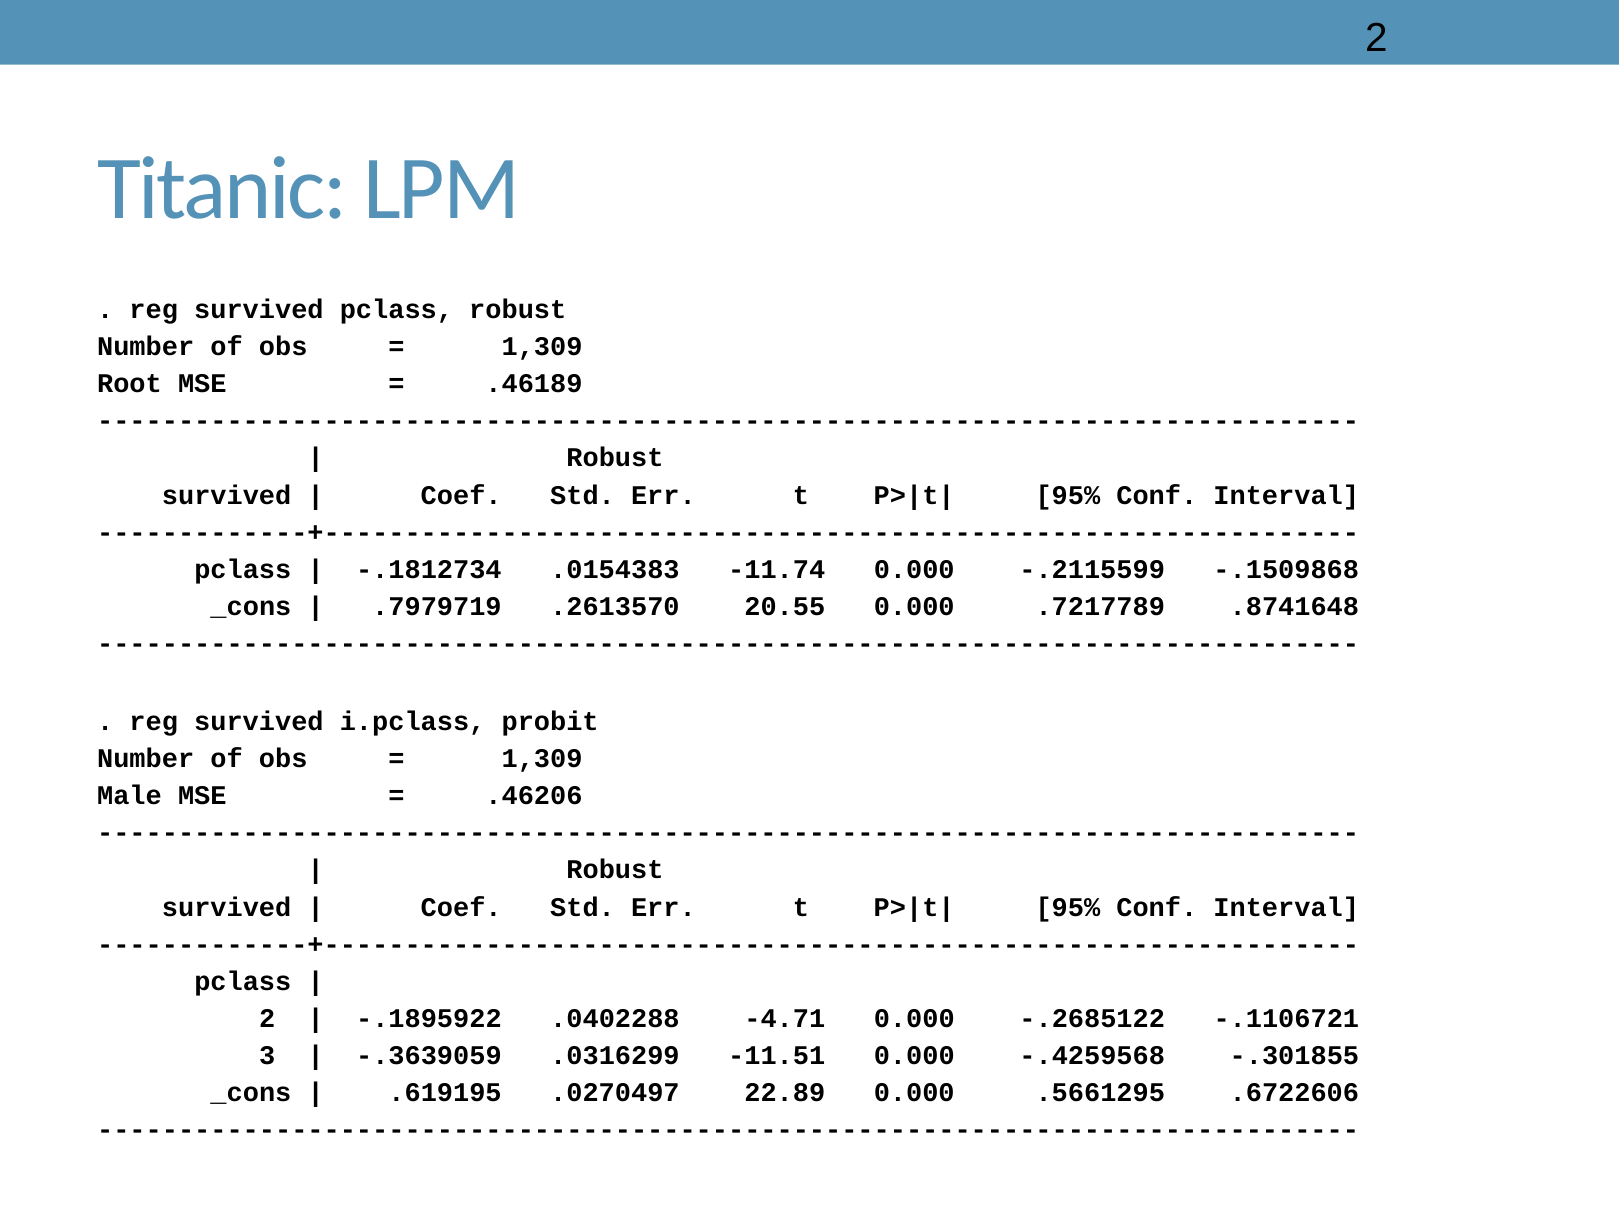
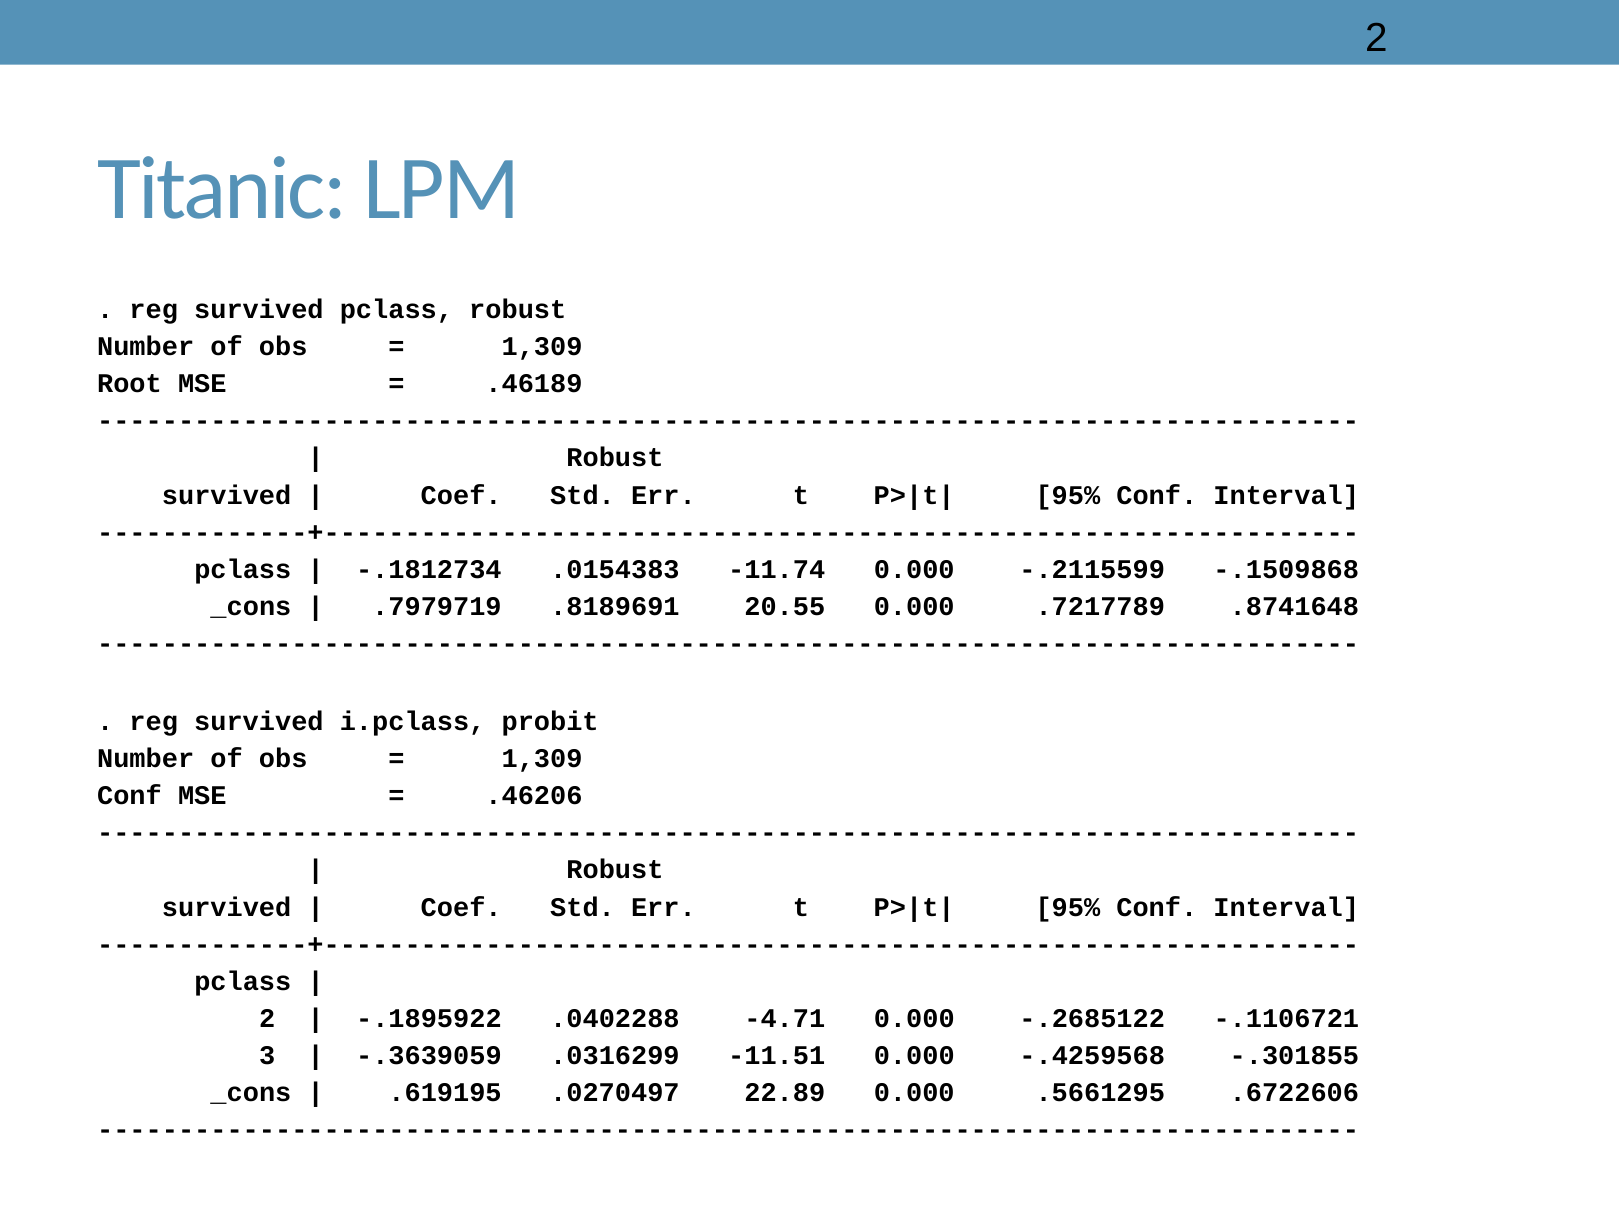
.2613570: .2613570 -> .8189691 (615, 607)
Male: Male -> Conf (129, 796)
